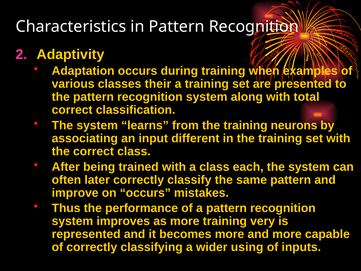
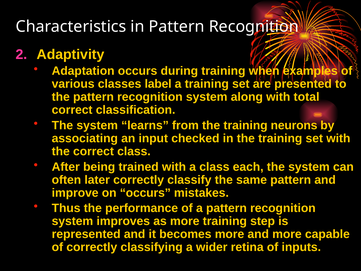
their: their -> label (158, 84)
different: different -> checked (195, 138)
very: very -> step (263, 221)
using: using -> retina (247, 247)
